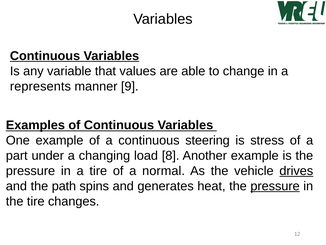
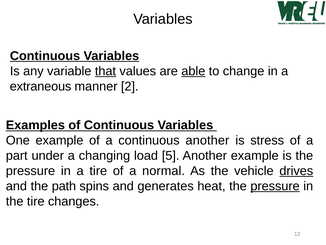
that underline: none -> present (105, 71)
able underline: none -> present (193, 71)
represents: represents -> extraneous (41, 86)
9: 9 -> 2 (130, 86)
continuous steering: steering -> another (207, 140)
8: 8 -> 5 (171, 155)
